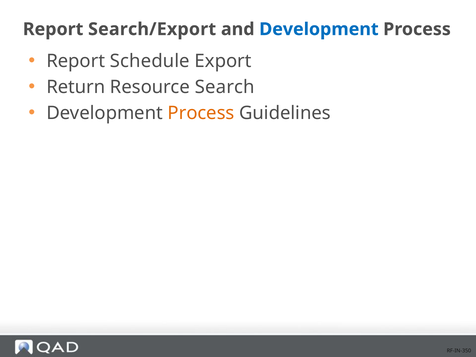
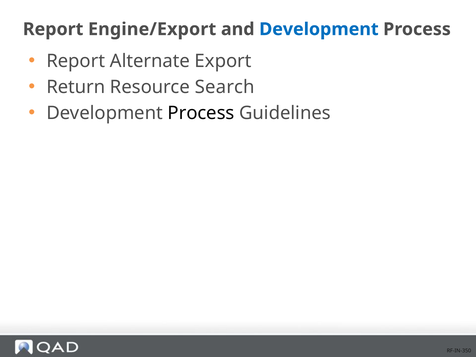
Search/Export: Search/Export -> Engine/Export (152, 29)
Schedule: Schedule -> Alternate (150, 61)
Process colour: orange -> black (201, 113)
